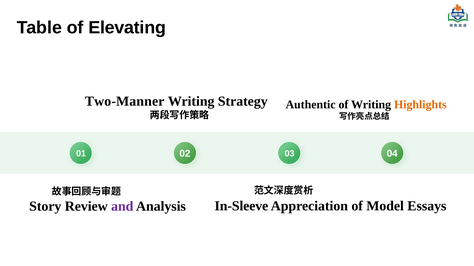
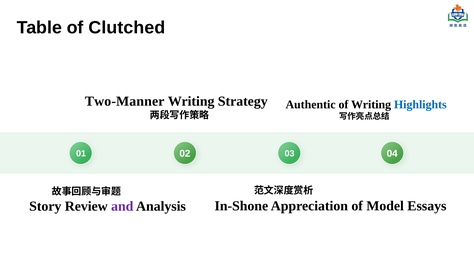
Elevating: Elevating -> Clutched (127, 28)
Highlights colour: orange -> blue (420, 105)
In-Sleeve: In-Sleeve -> In-Shone (241, 206)
